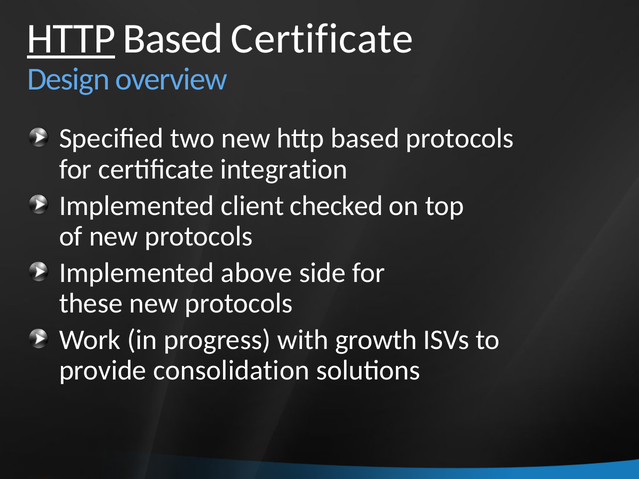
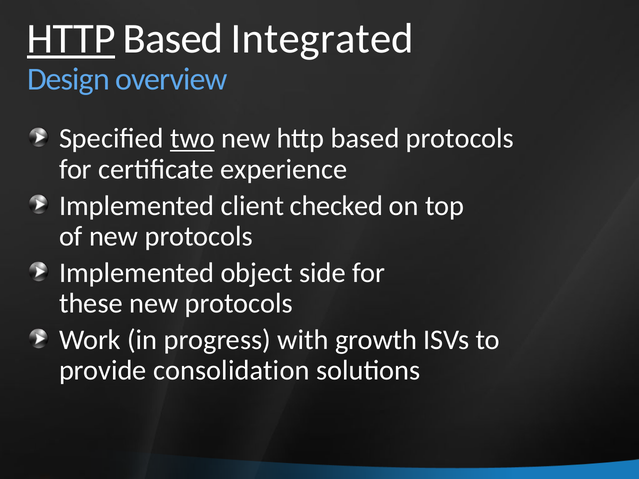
Based Certificate: Certificate -> Integrated (322, 39)
two underline: none -> present (192, 139)
integration: integration -> experience (284, 169)
above: above -> object (257, 273)
